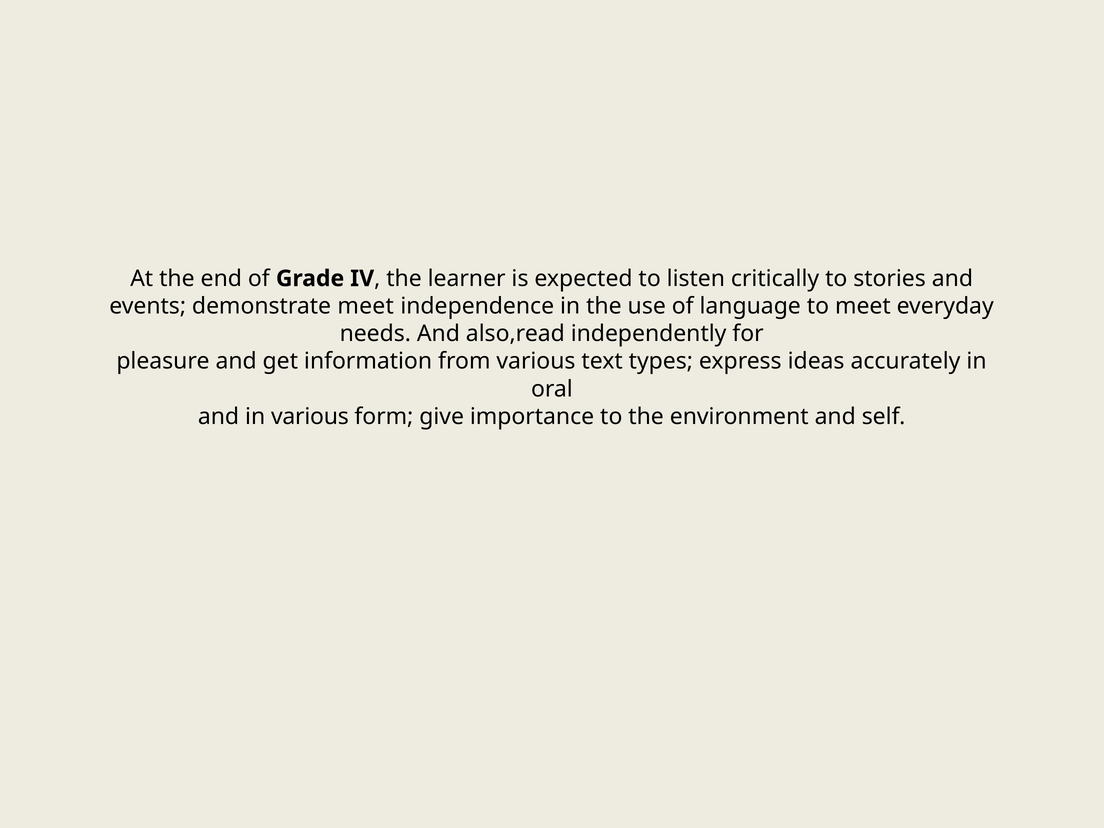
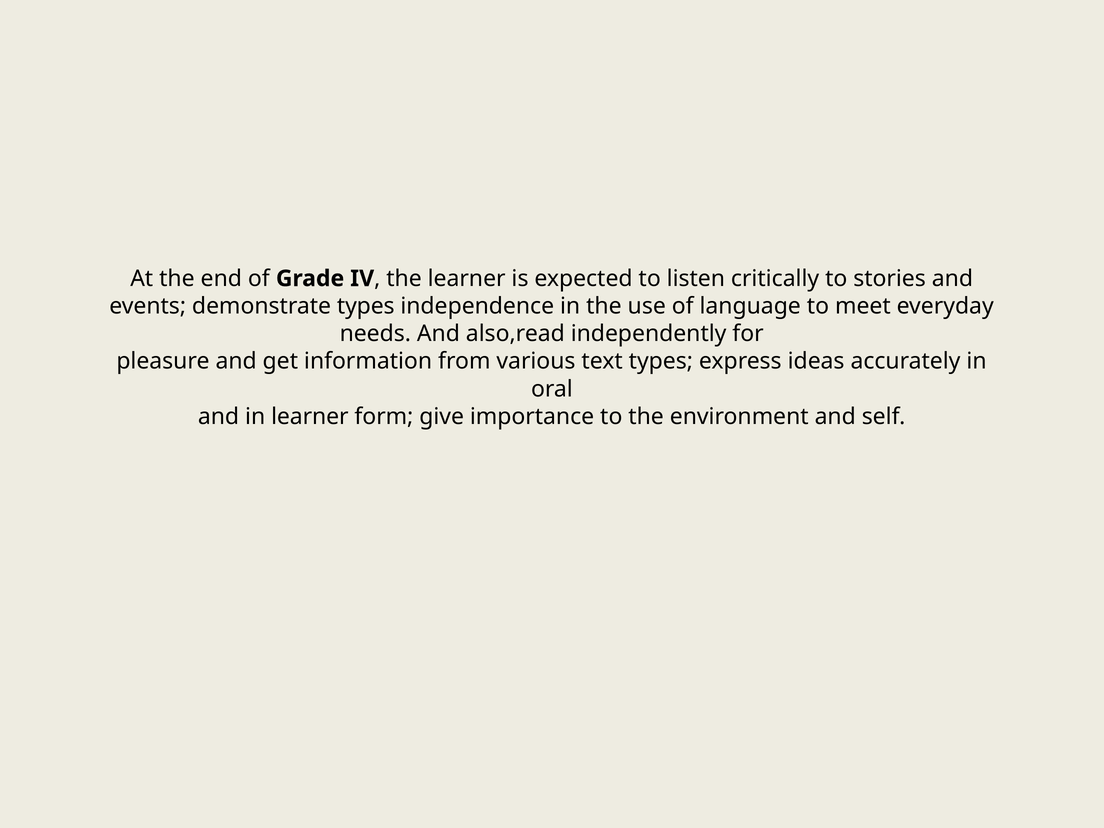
demonstrate meet: meet -> types (366, 306)
in various: various -> learner (310, 417)
